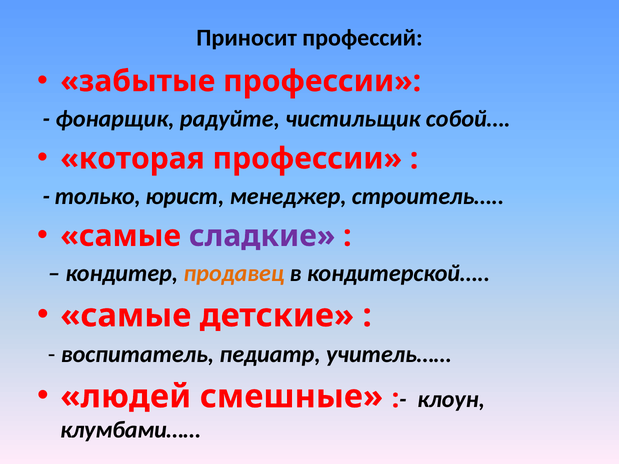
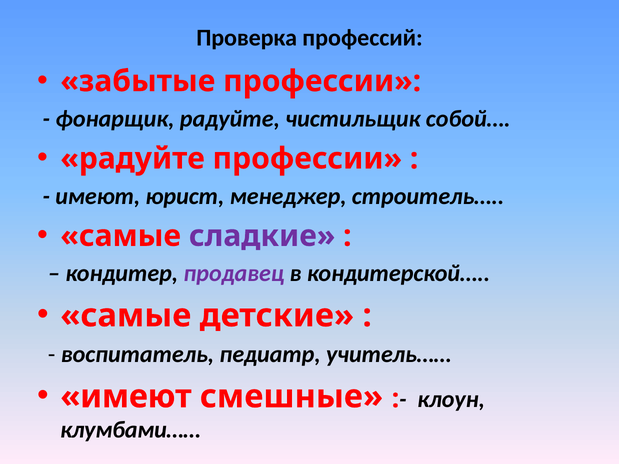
Приносит: Приносит -> Проверка (247, 38)
которая: которая -> радуйте (133, 159)
только: только -> имеют (98, 196)
продавец colour: orange -> purple (234, 274)
людей: людей -> имеют (126, 397)
